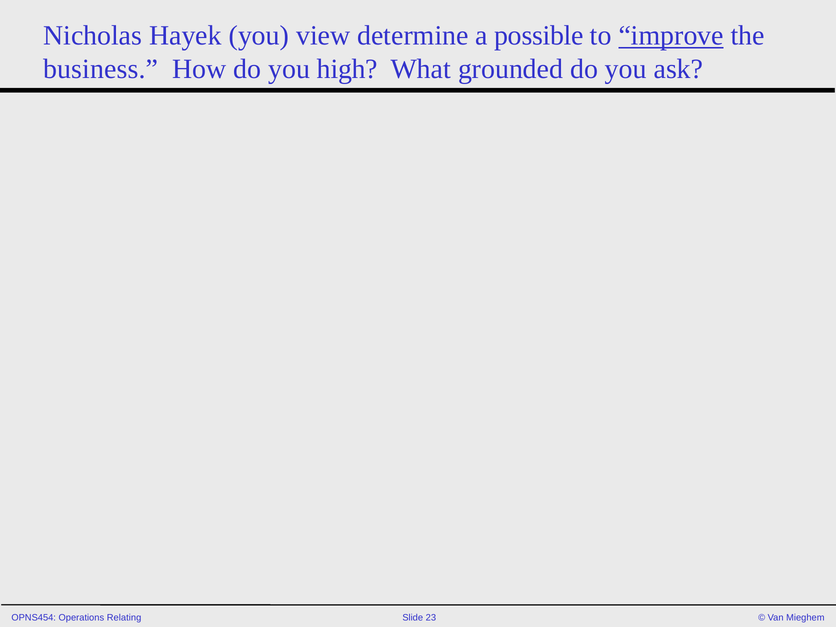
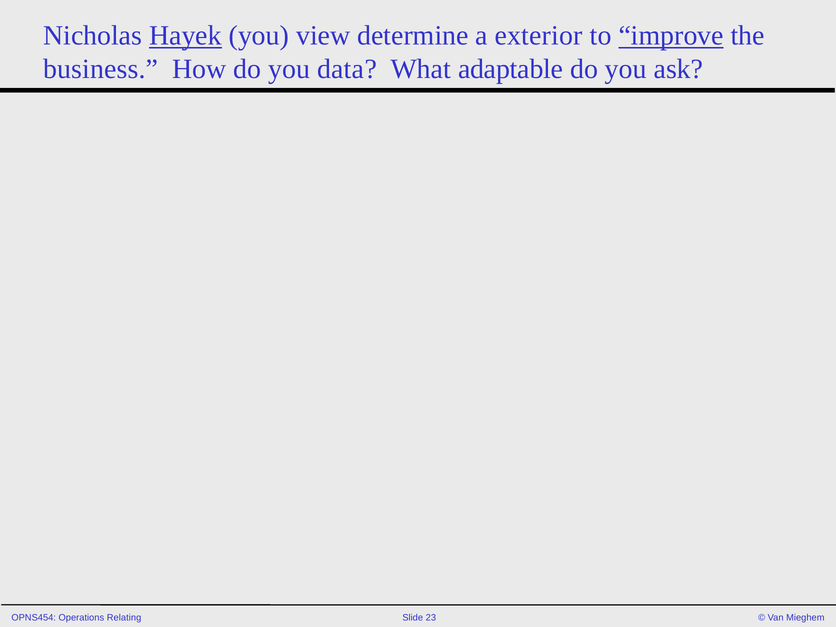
Hayek underline: none -> present (185, 36)
possible: possible -> exterior (539, 36)
high: high -> data (347, 69)
grounded: grounded -> adaptable (511, 69)
